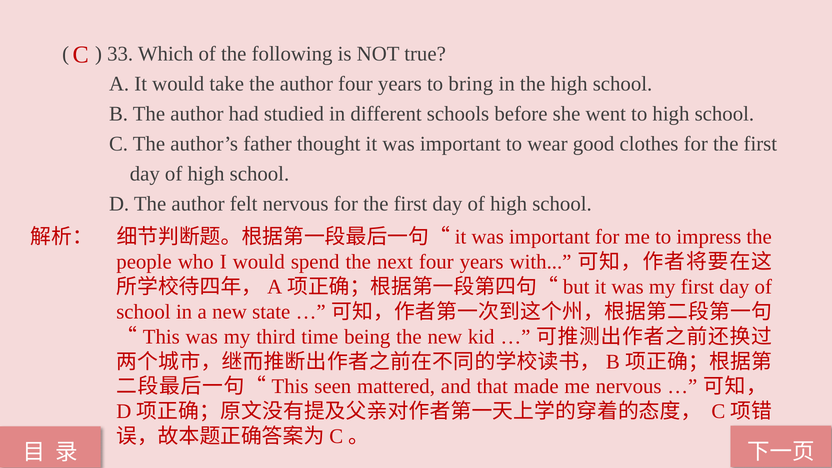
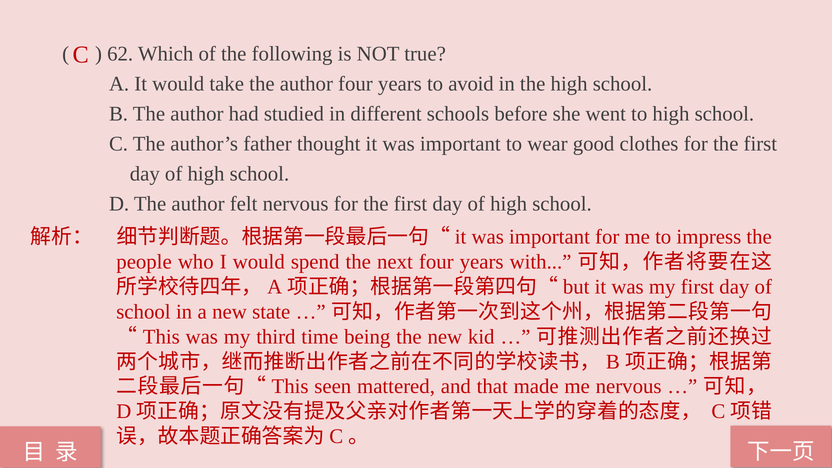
33: 33 -> 62 (120, 54)
bring: bring -> avoid (471, 84)
